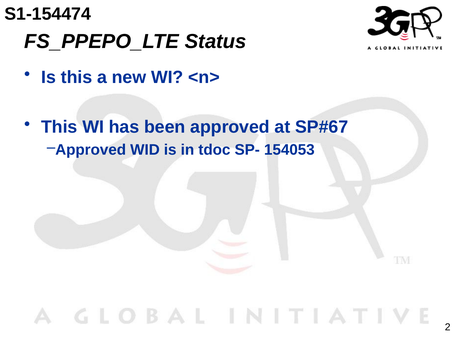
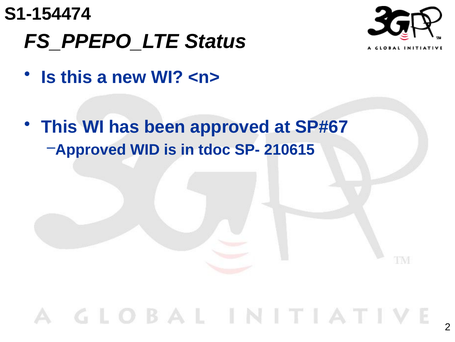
154053: 154053 -> 210615 (289, 149)
